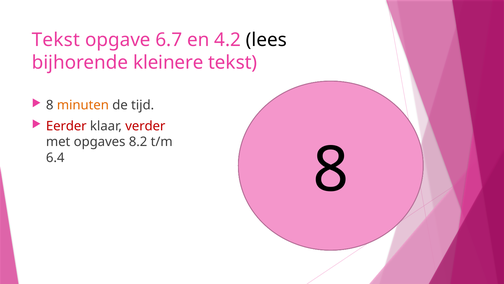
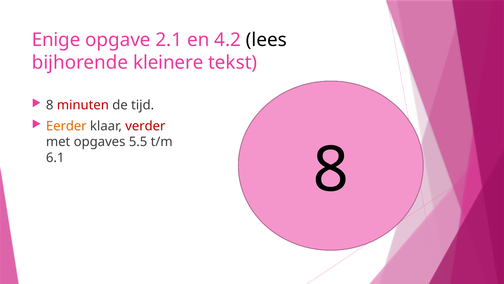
Tekst: Tekst -> Enige (56, 40)
6.7: 6.7 -> 2.1 (169, 40)
minuten colour: orange -> red (83, 105)
Eerder colour: red -> orange (66, 126)
8.2: 8.2 -> 5.5 (138, 142)
6.4: 6.4 -> 6.1 (55, 157)
